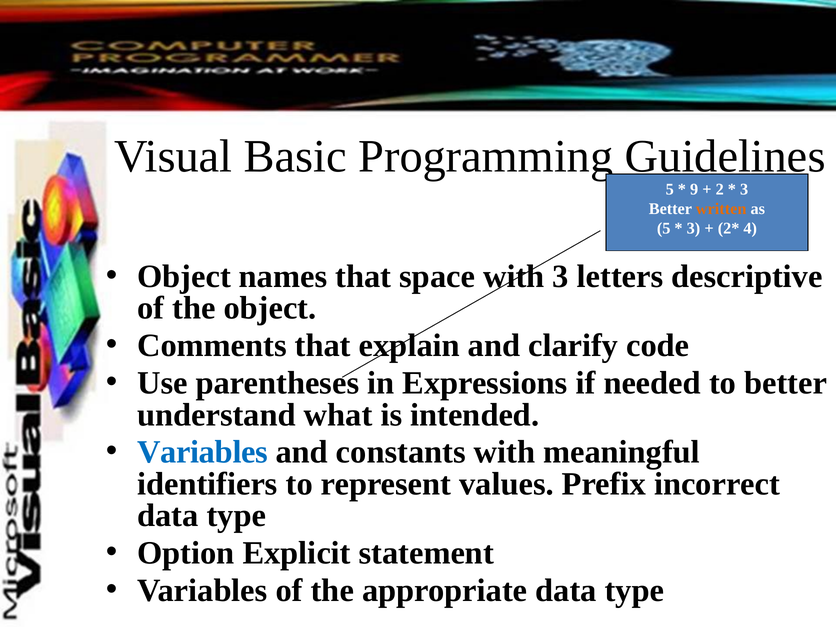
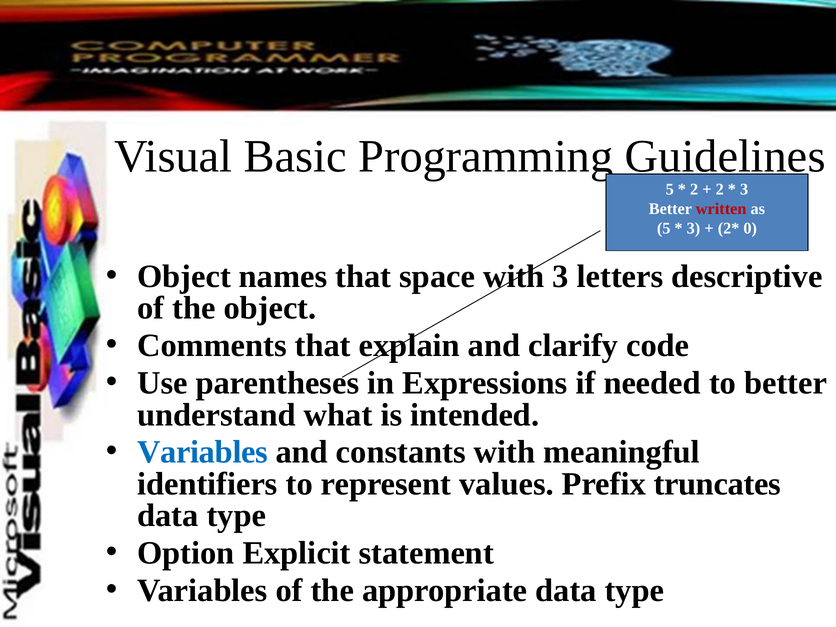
9: 9 -> 2 (694, 189)
written colour: orange -> red (721, 209)
4: 4 -> 0 (750, 228)
incorrect: incorrect -> truncates (717, 484)
